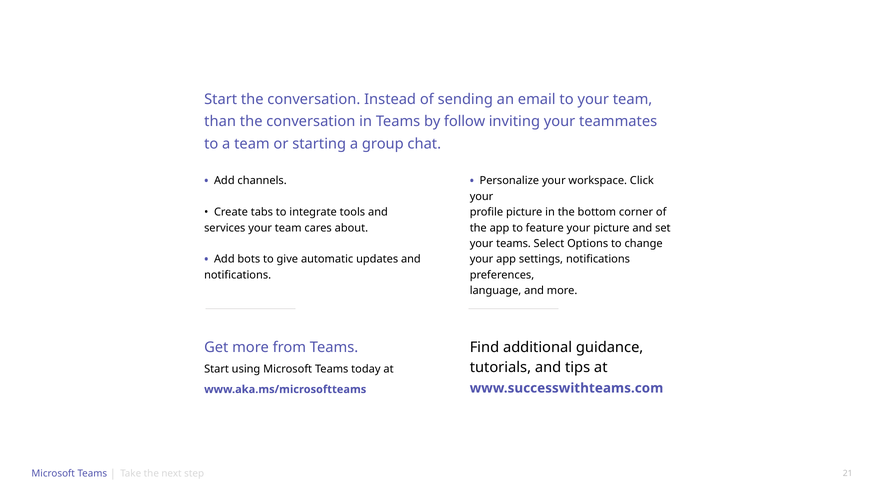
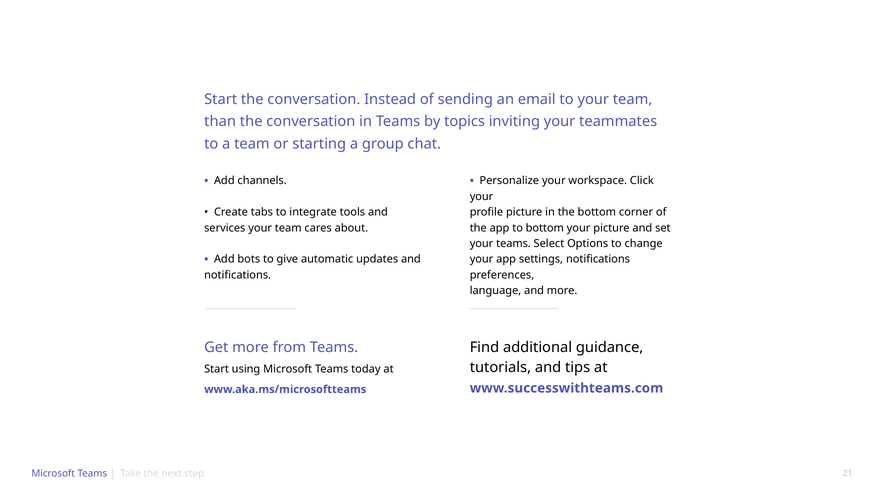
follow: follow -> topics (465, 122)
to feature: feature -> bottom (545, 228)
